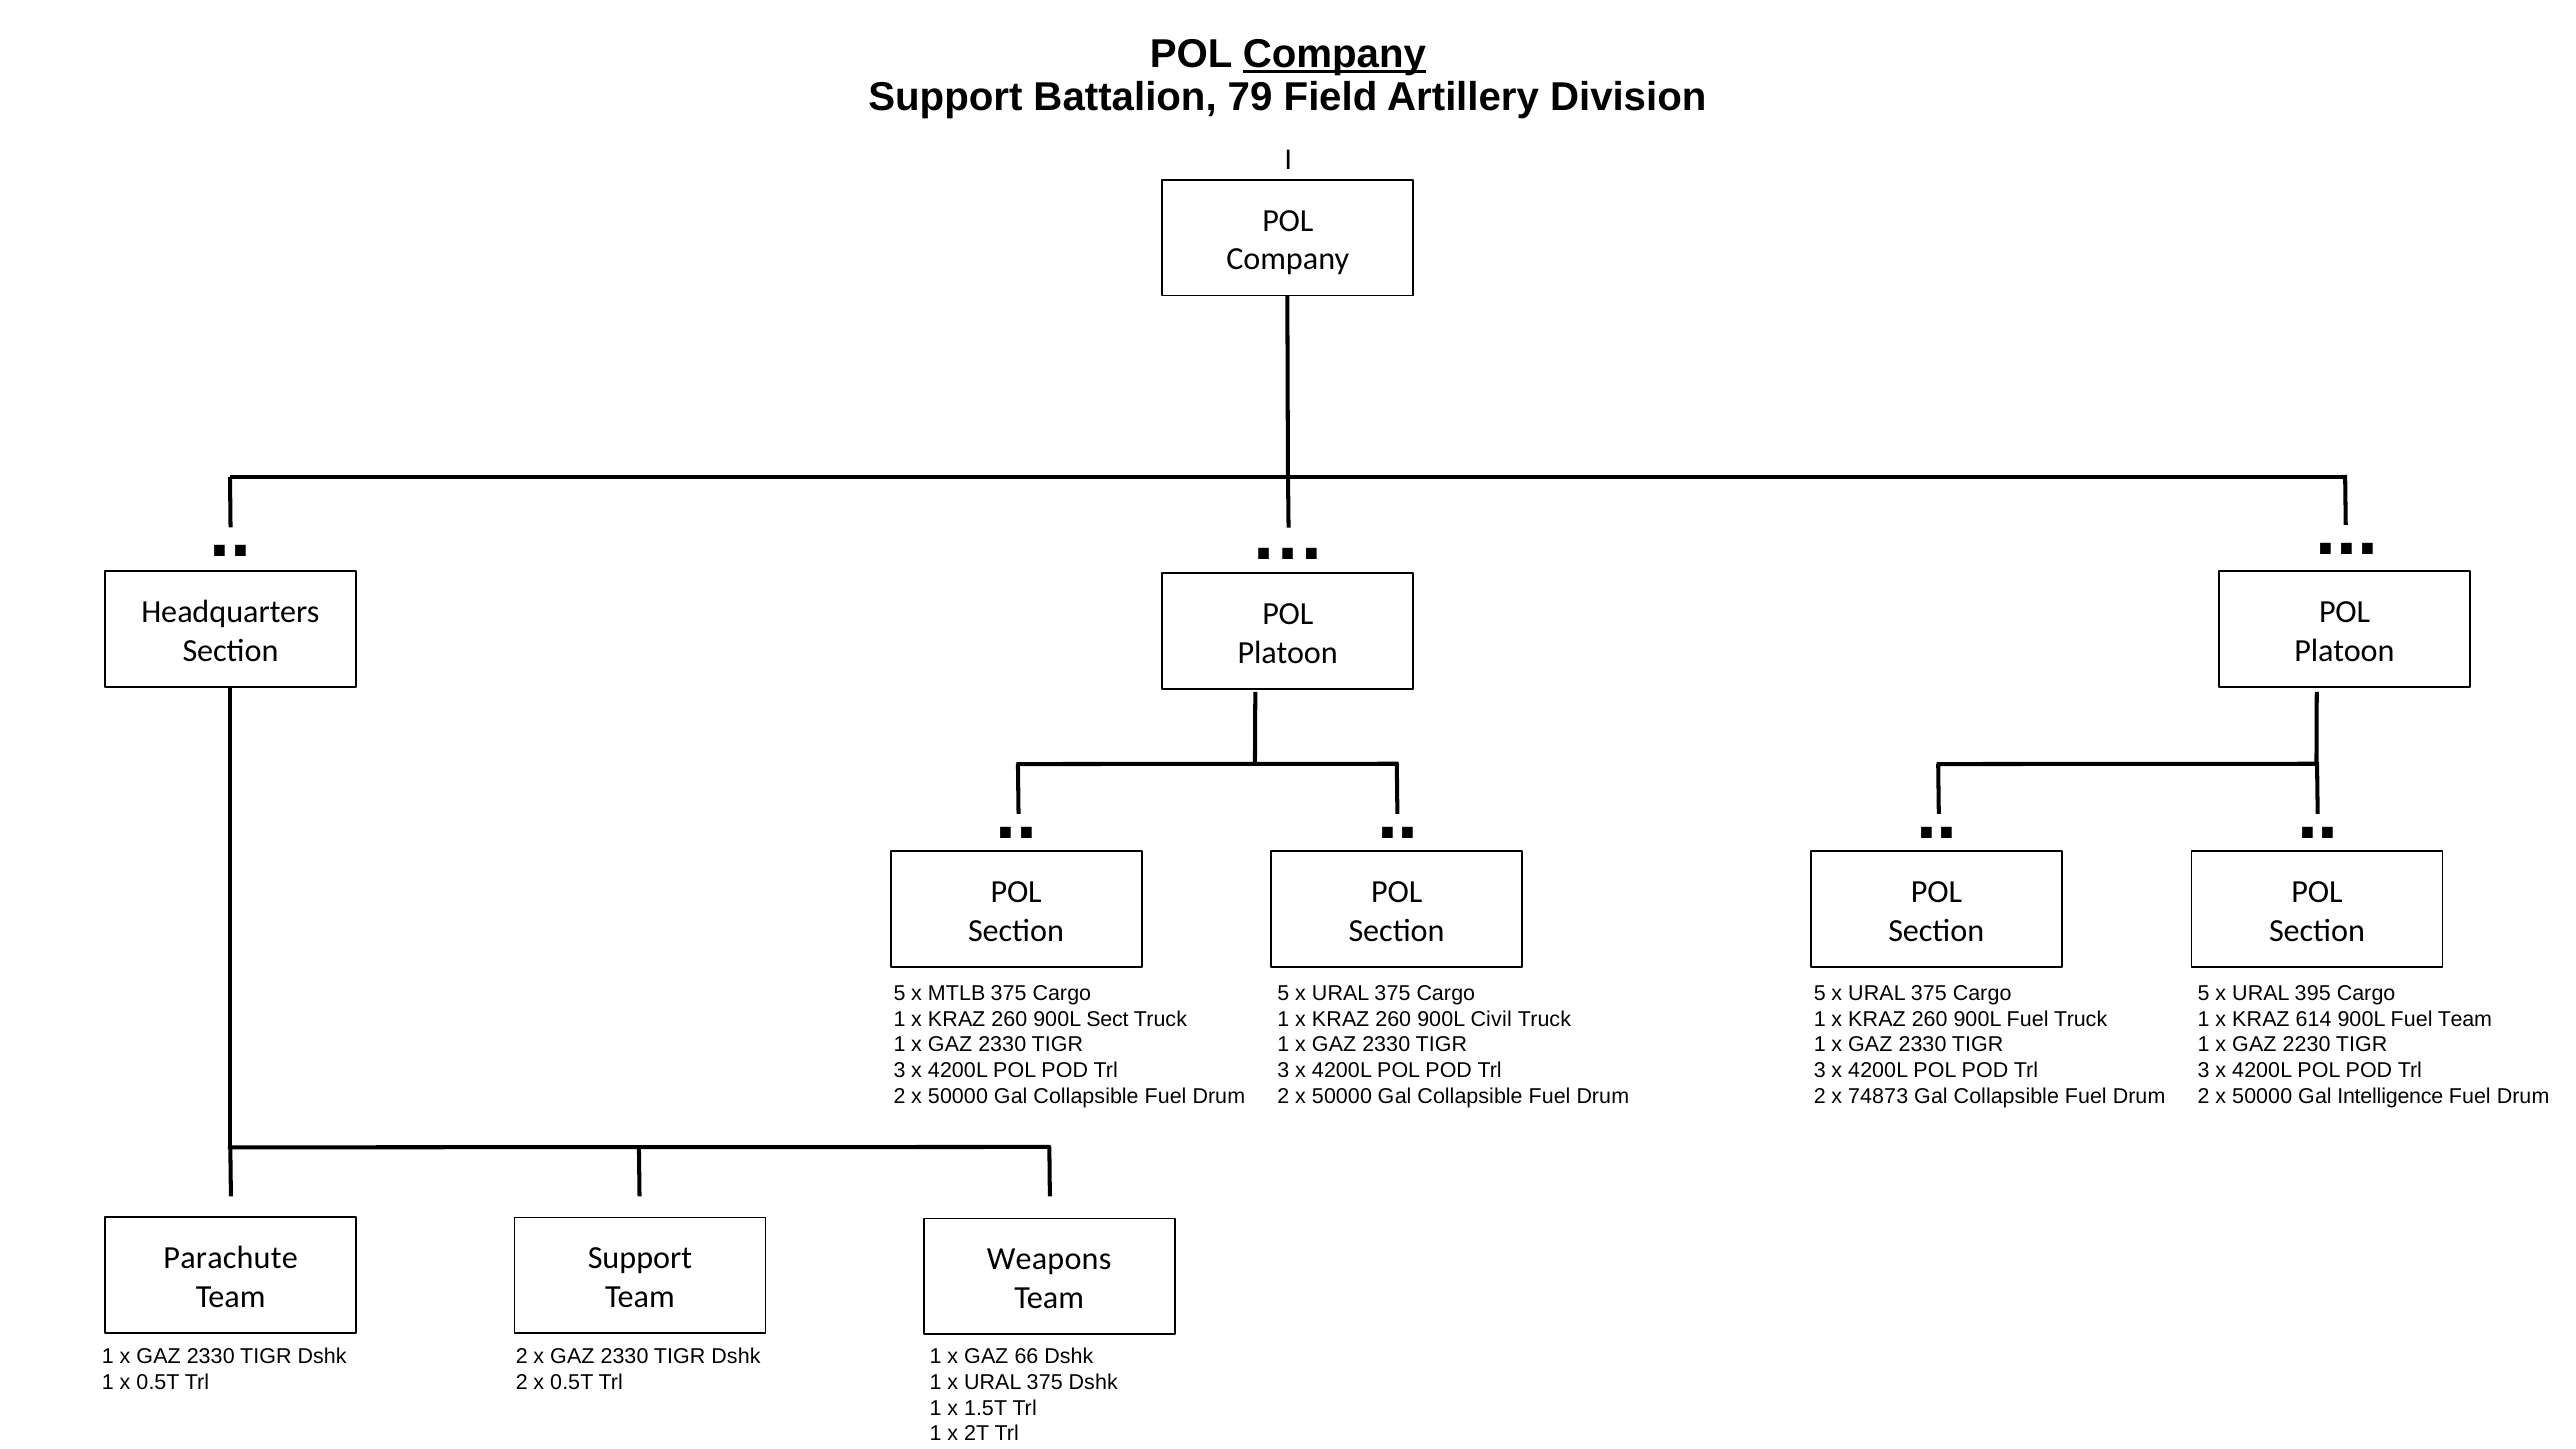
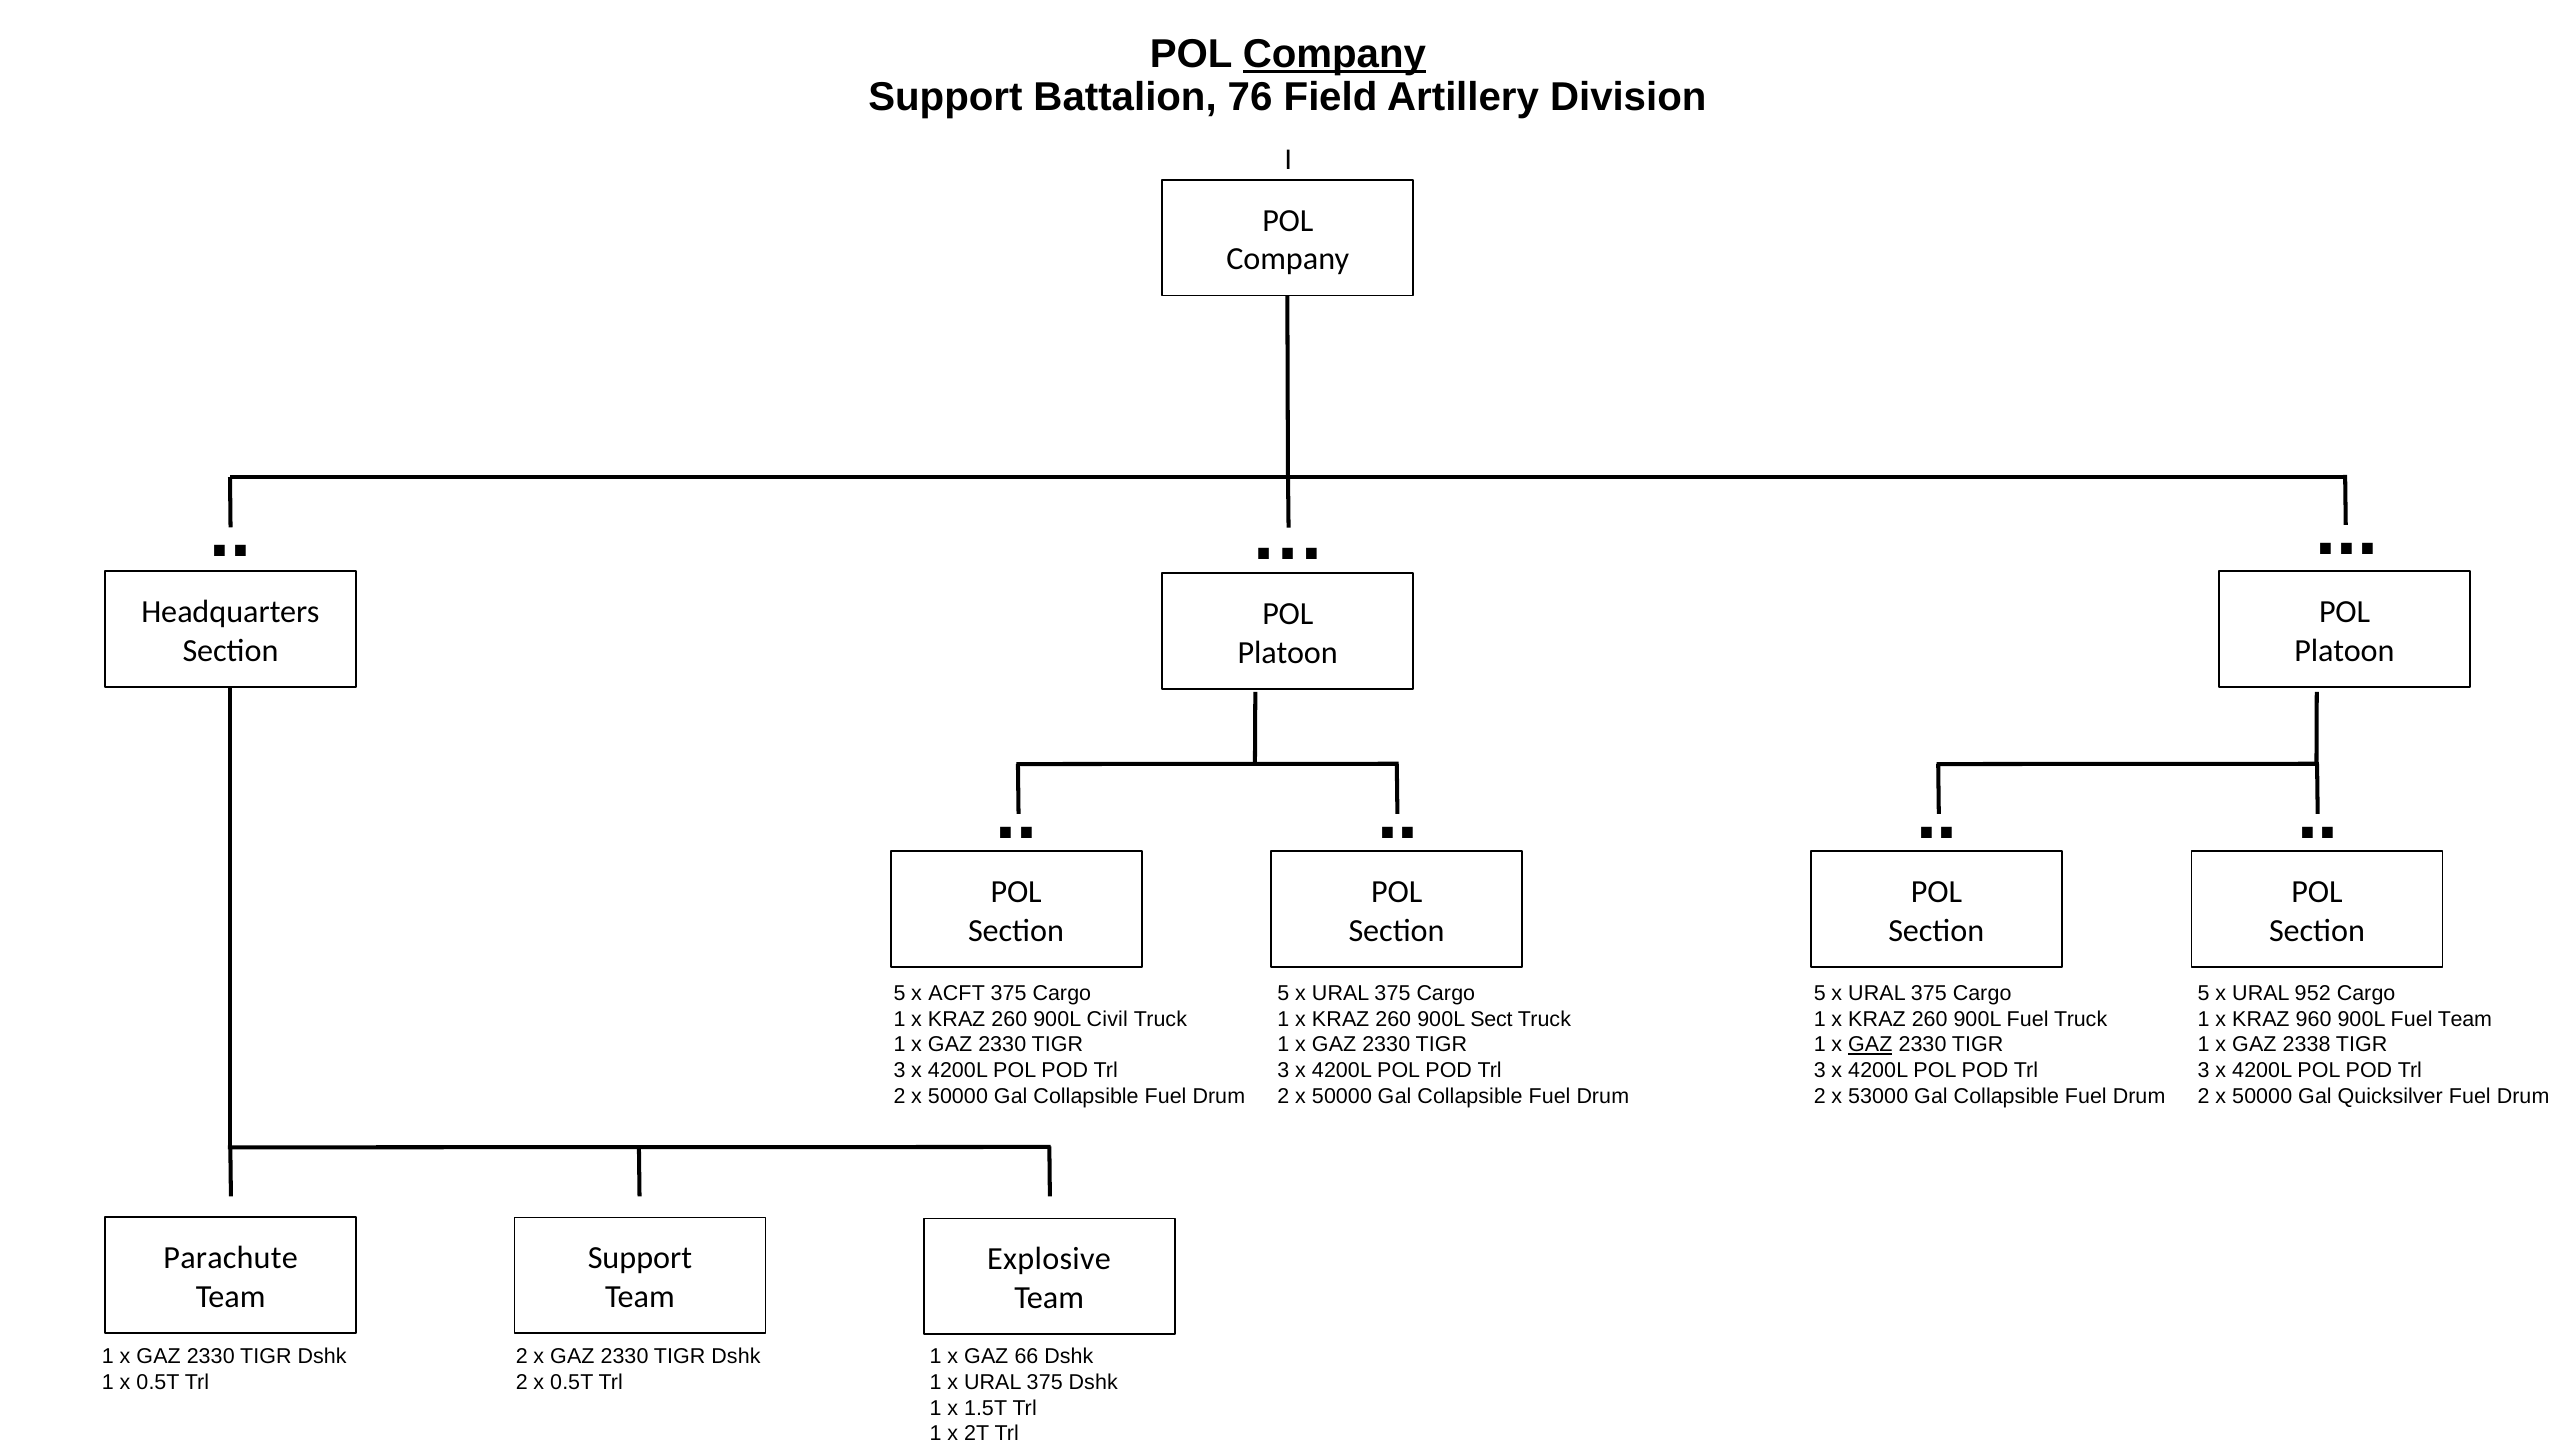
79: 79 -> 76 (1250, 98)
MTLB: MTLB -> ACFT (957, 993)
395: 395 -> 952 (2313, 993)
Sect: Sect -> Civil (1107, 1019)
Civil: Civil -> Sect (1491, 1019)
614: 614 -> 960 (2314, 1019)
GAZ underline: none -> present (1870, 1045)
2230: 2230 -> 2338 (2307, 1045)
74873: 74873 -> 53000 (1878, 1096)
Intelligence: Intelligence -> Quicksilver (2390, 1096)
Weapons: Weapons -> Explosive (1049, 1259)
